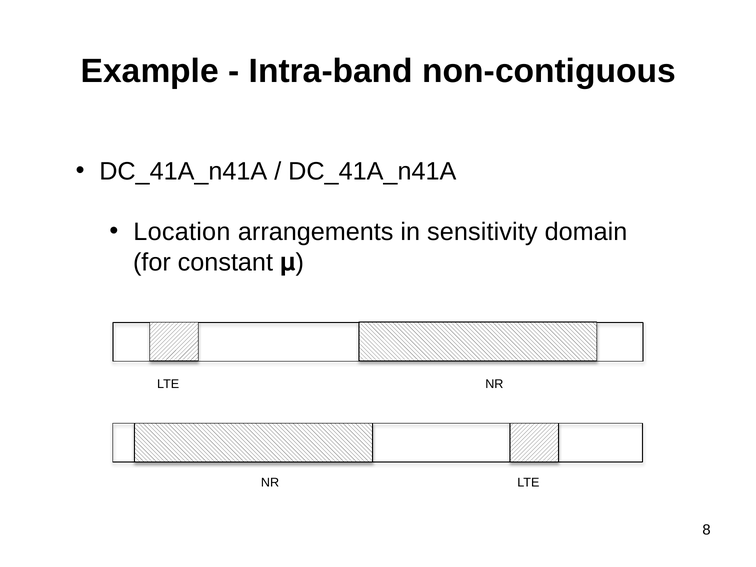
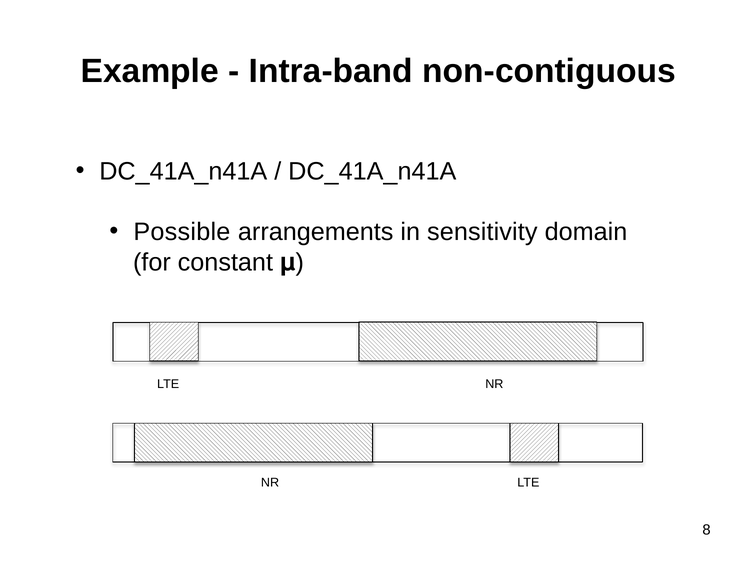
Location: Location -> Possible (182, 232)
